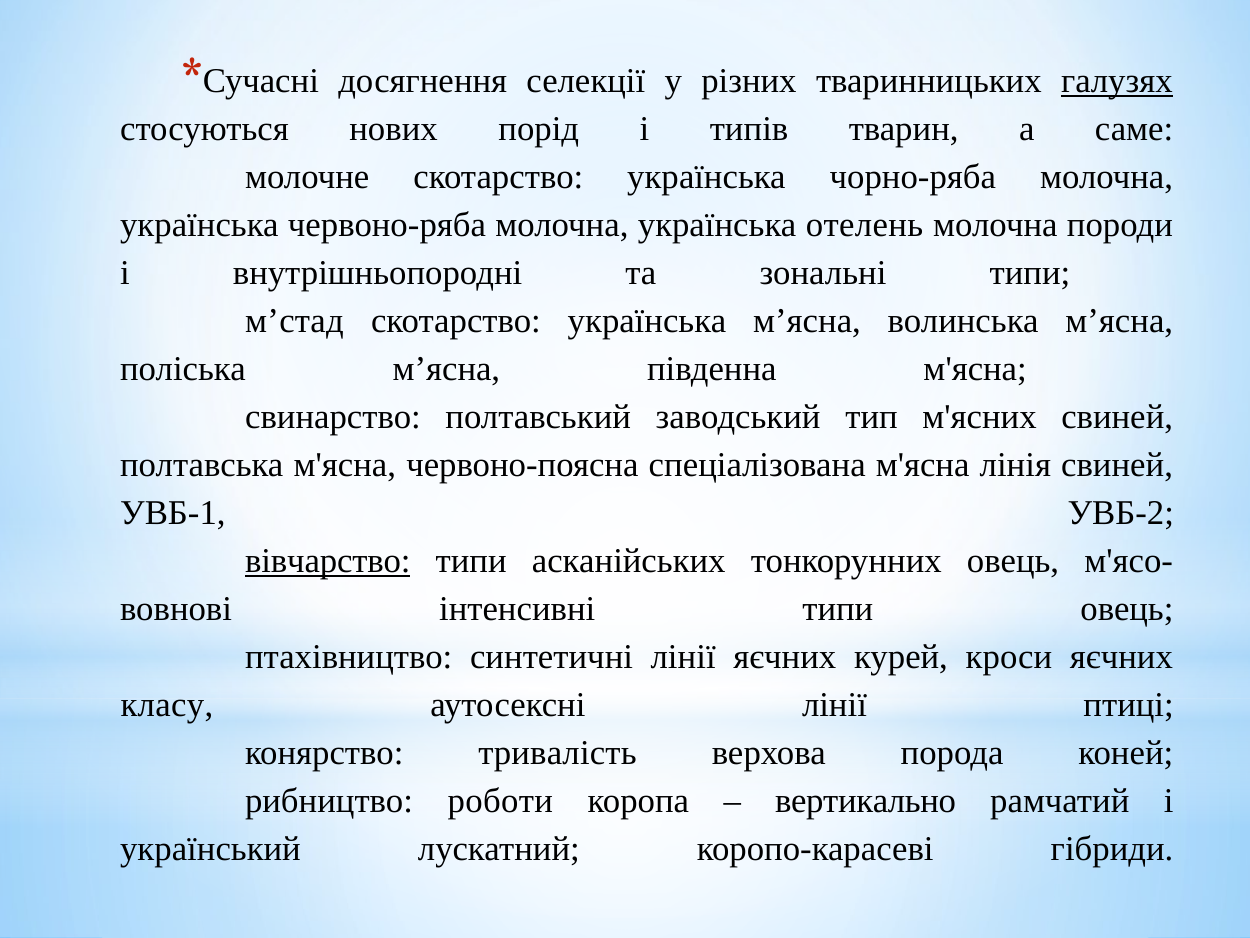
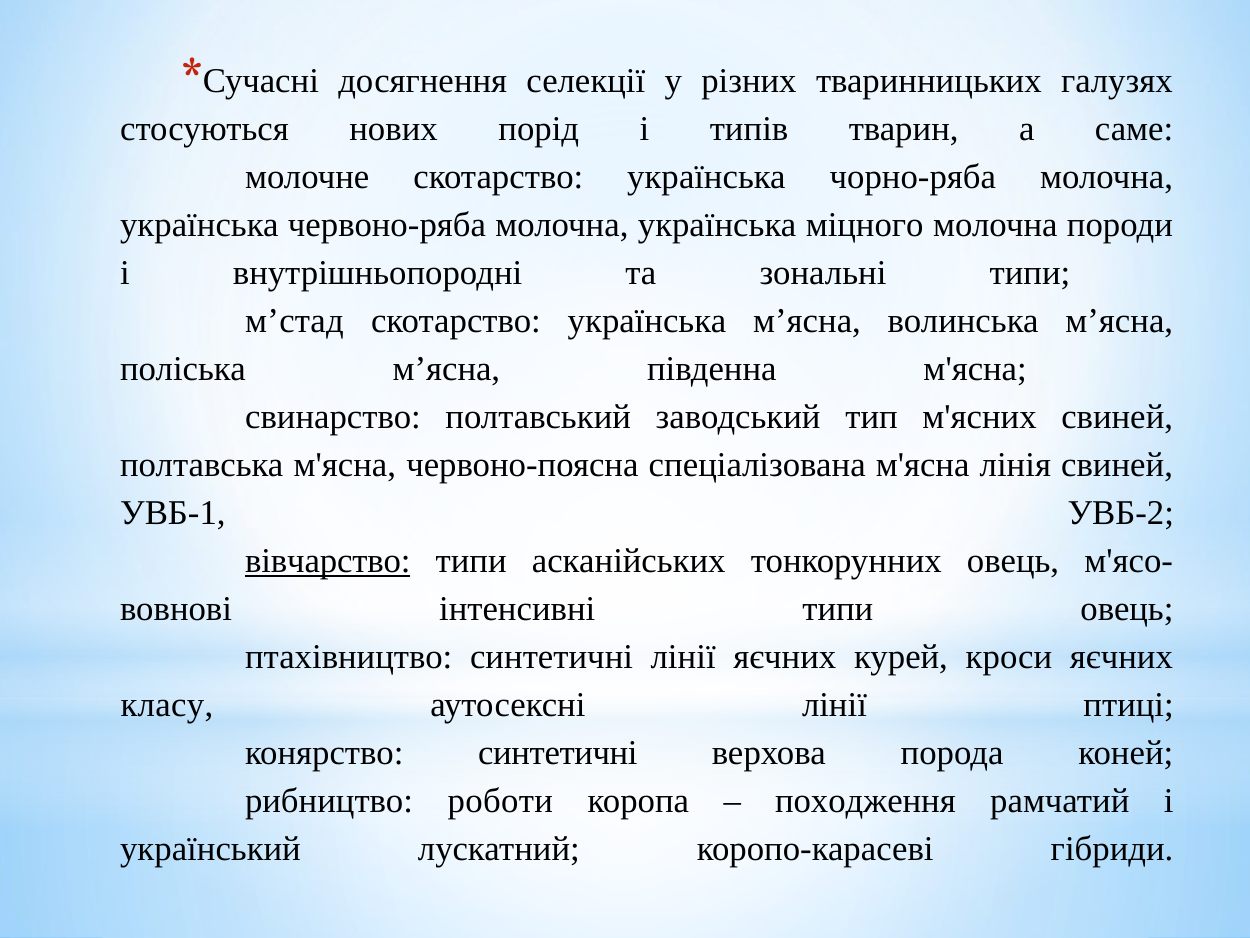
галузях underline: present -> none (1117, 81)
отелень: отелень -> міцного (865, 225)
конярство тривалість: тривалість -> синтетичні (558, 752)
вертикально: вертикально -> походження (865, 800)
